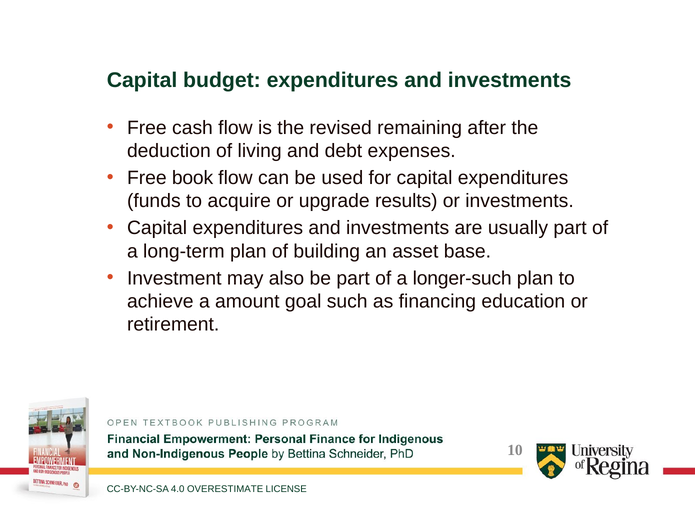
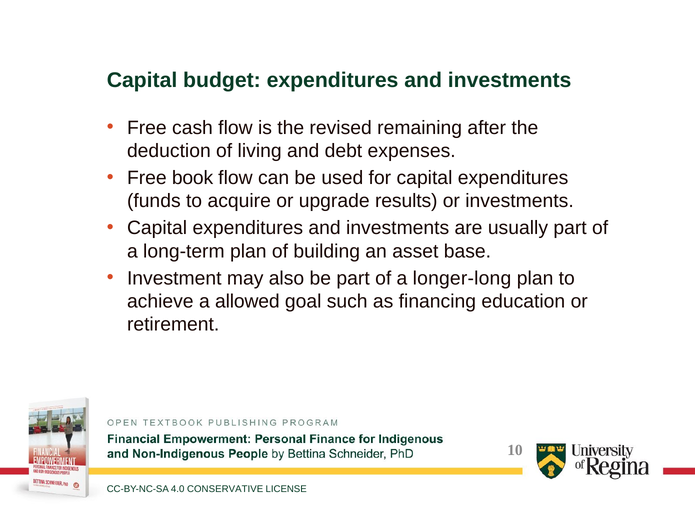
longer-such: longer-such -> longer-long (462, 278)
amount: amount -> allowed (247, 302)
OVERESTIMATE: OVERESTIMATE -> CONSERVATIVE (225, 489)
